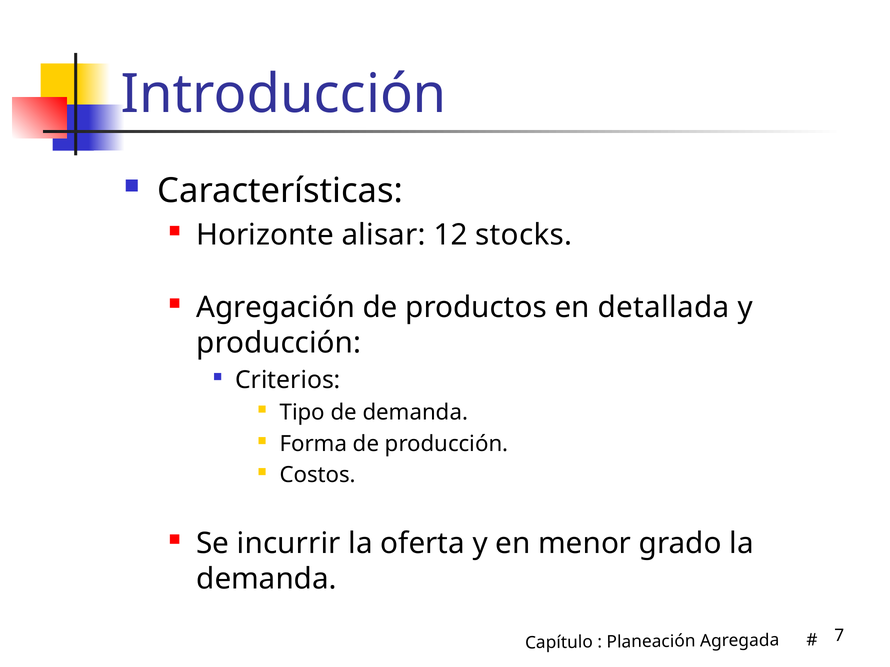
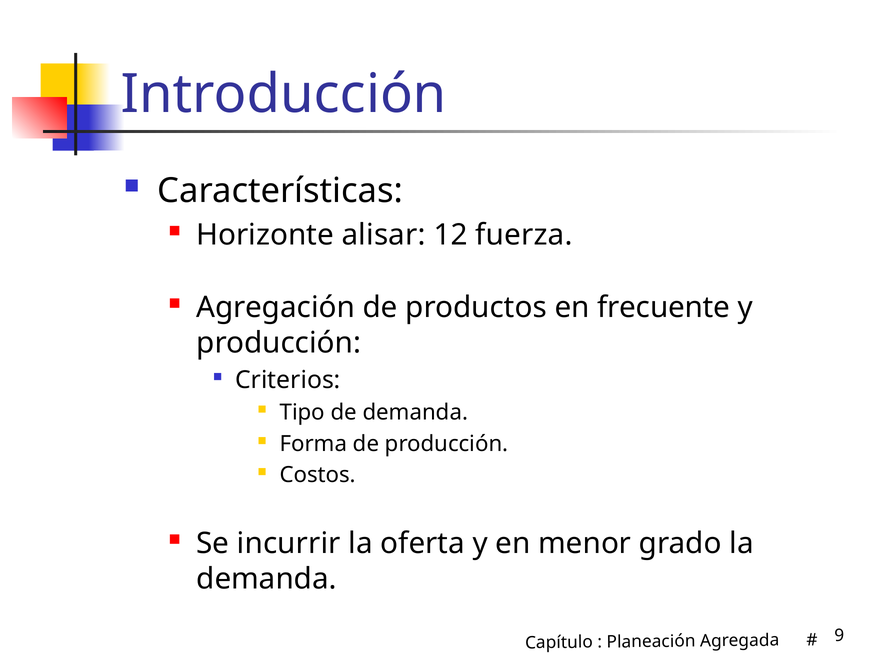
stocks: stocks -> fuerza (524, 235)
detallada: detallada -> frecuente (664, 308)
7: 7 -> 9 (839, 636)
